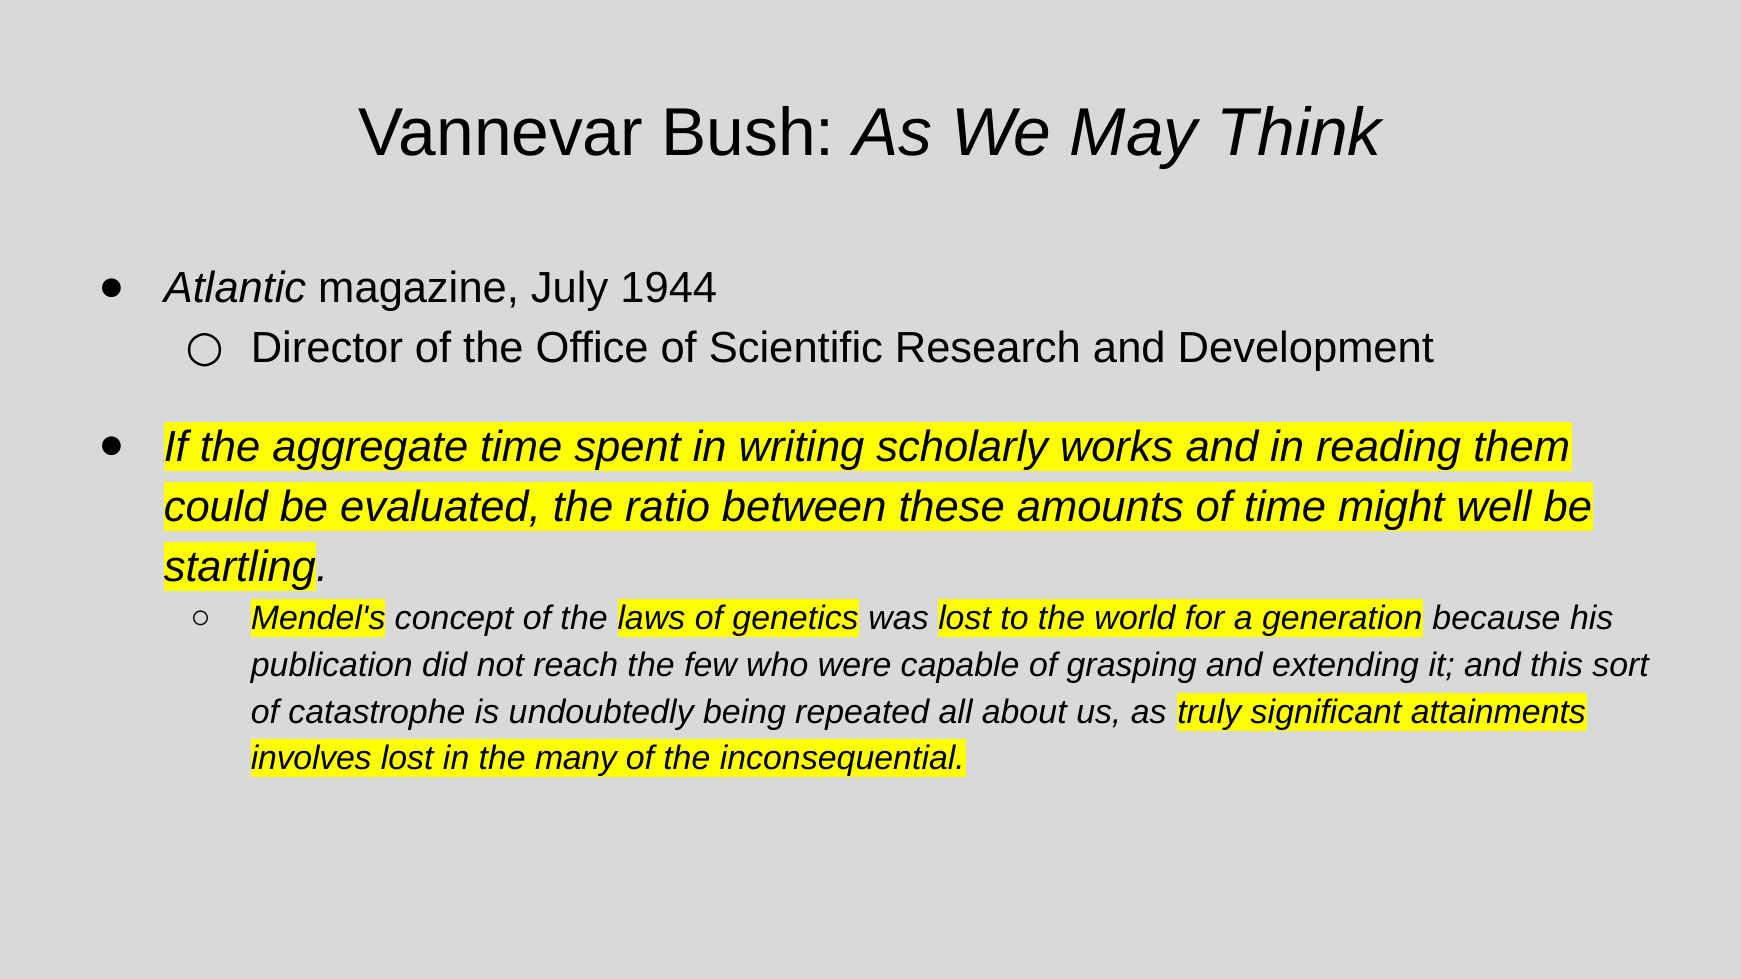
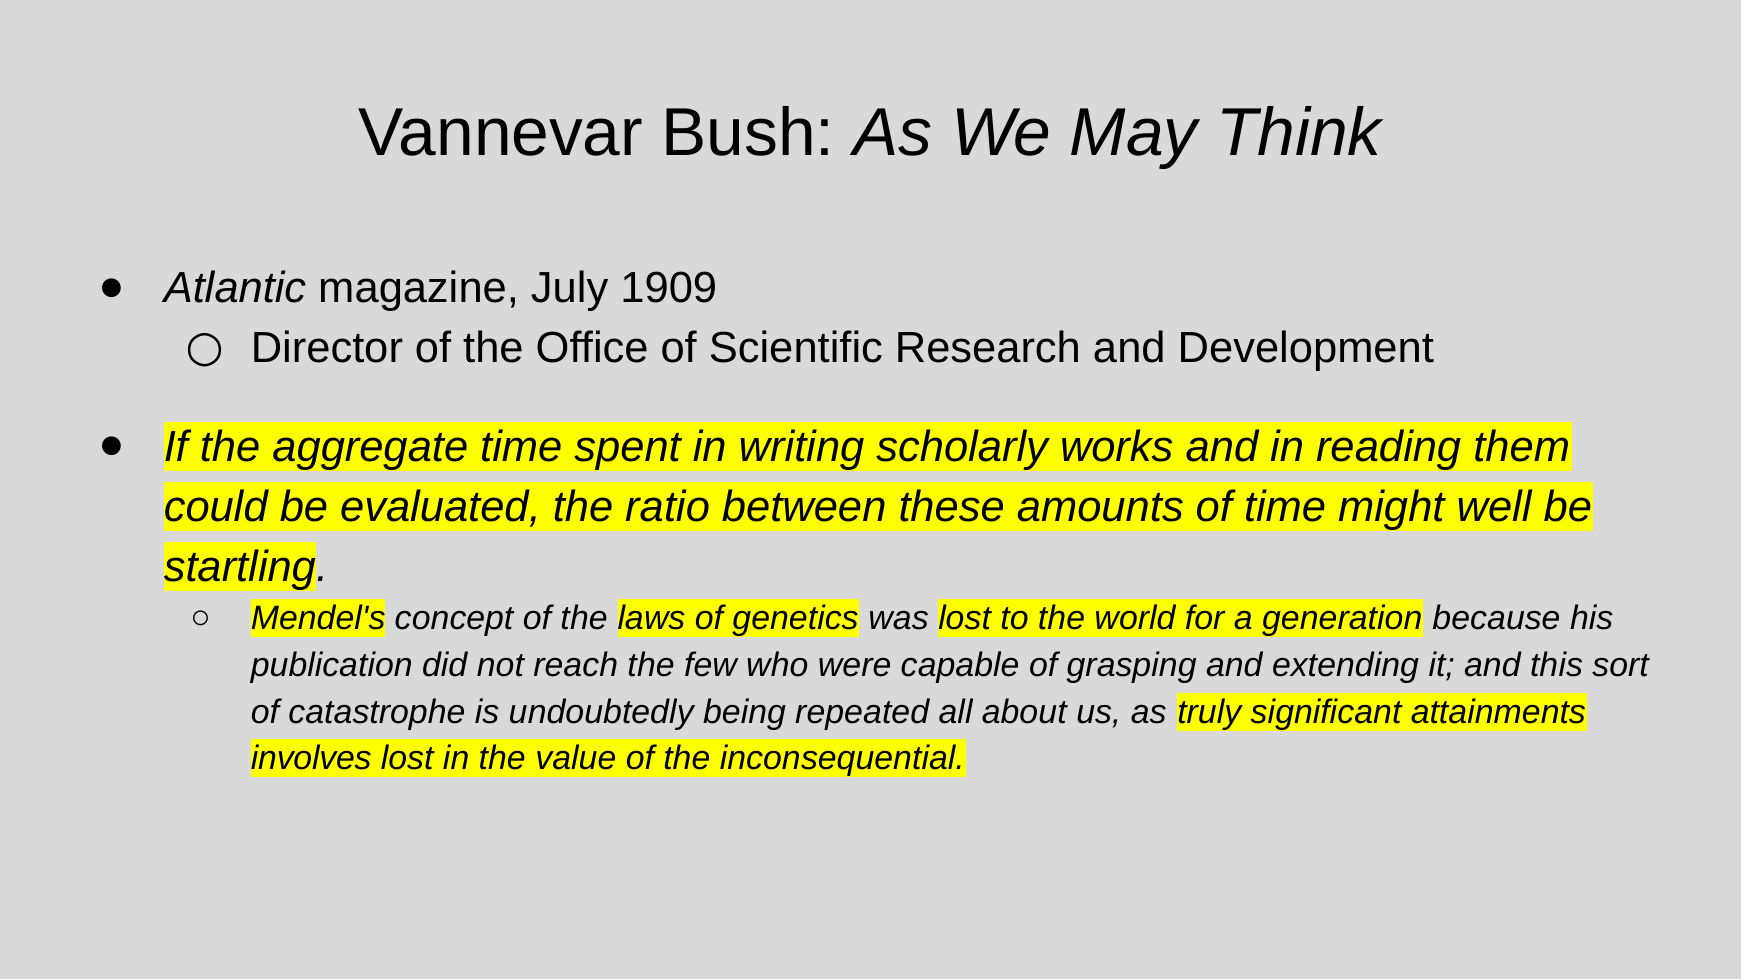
1944: 1944 -> 1909 (669, 288)
many: many -> value (576, 759)
